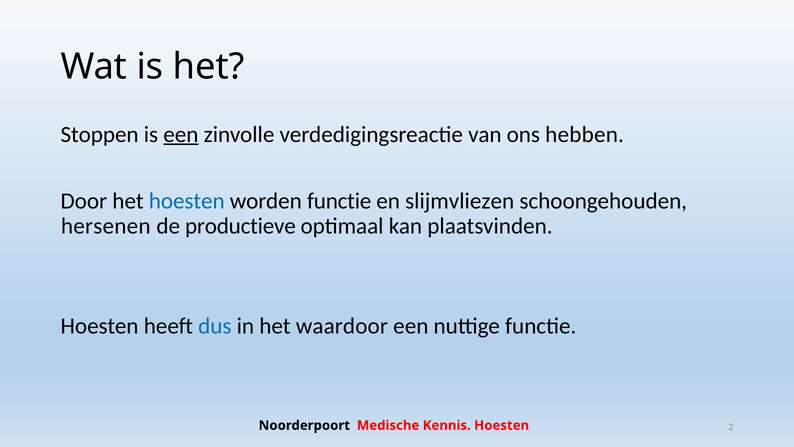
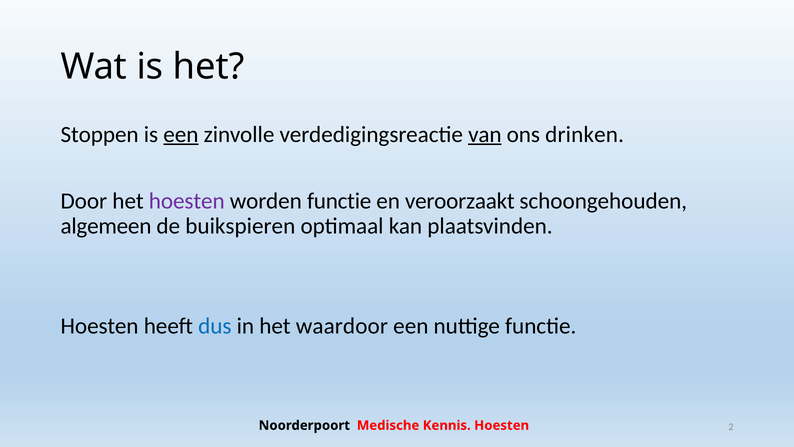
van underline: none -> present (485, 134)
hebben: hebben -> drinken (585, 134)
hoesten colour: blue -> purple (187, 201)
slijmvliezen: slijmvliezen -> veroorzaakt (460, 201)
hersenen: hersenen -> algemeen (106, 226)
productieve: productieve -> buikspieren (240, 226)
